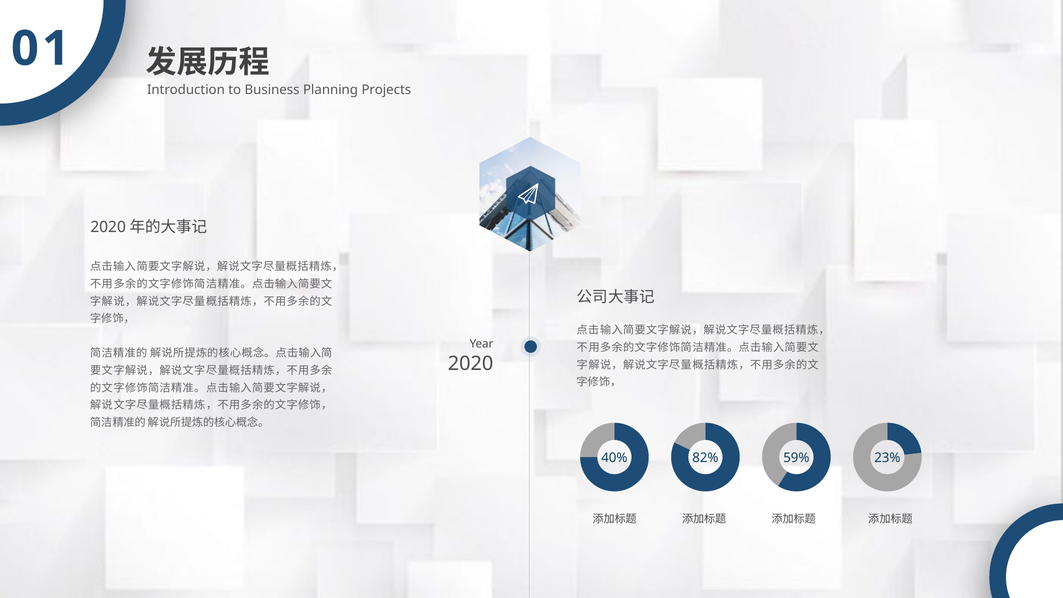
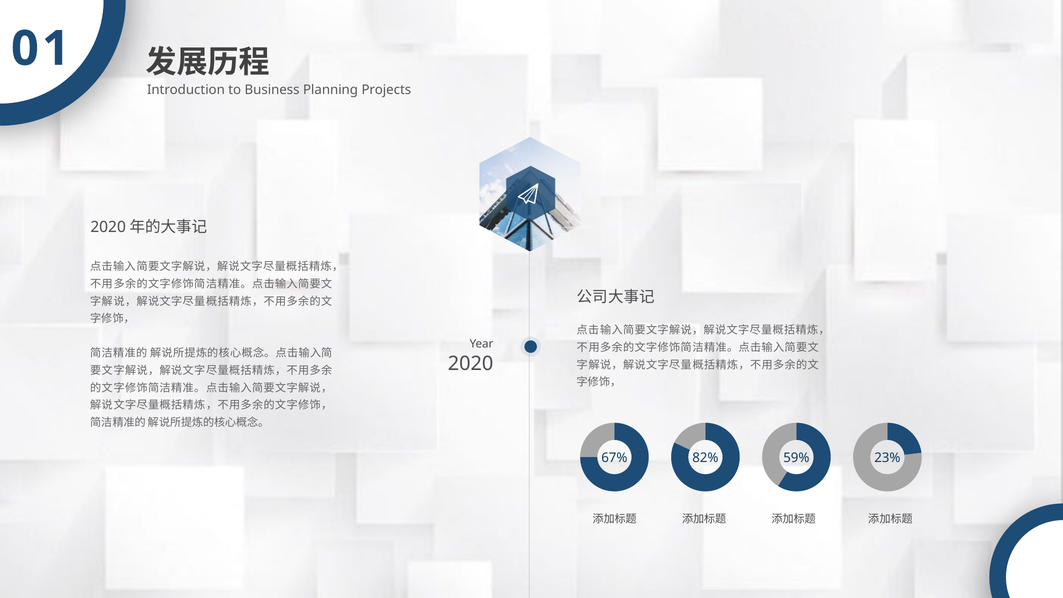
40%: 40% -> 67% (614, 458)
